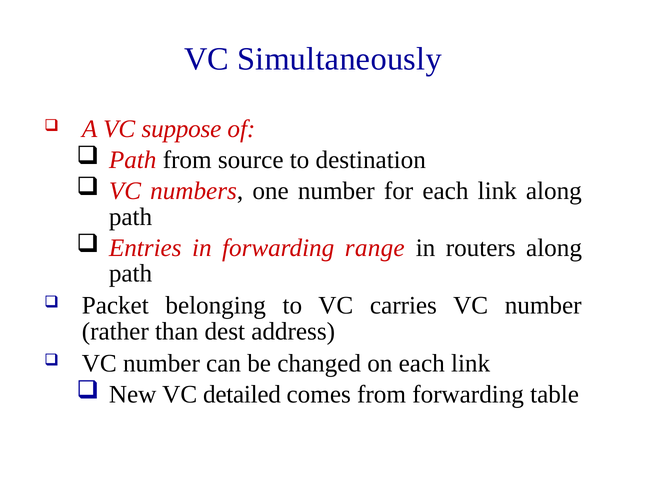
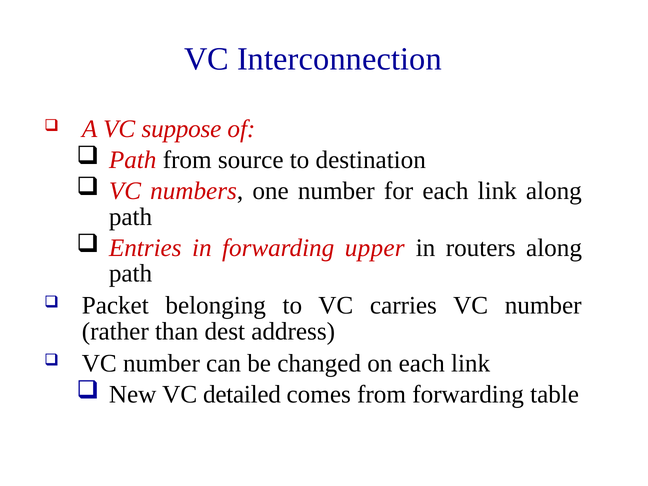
Simultaneously: Simultaneously -> Interconnection (339, 59)
range: range -> upper (375, 248)
